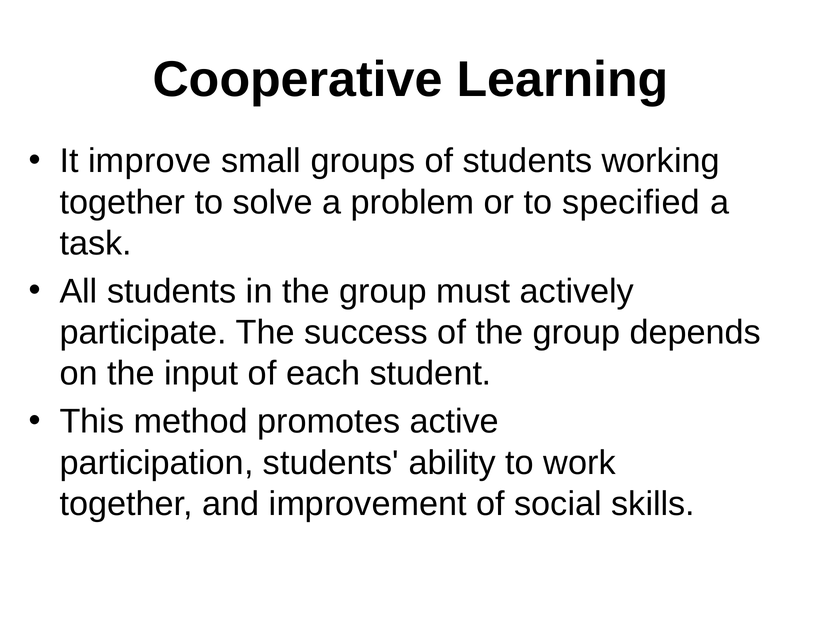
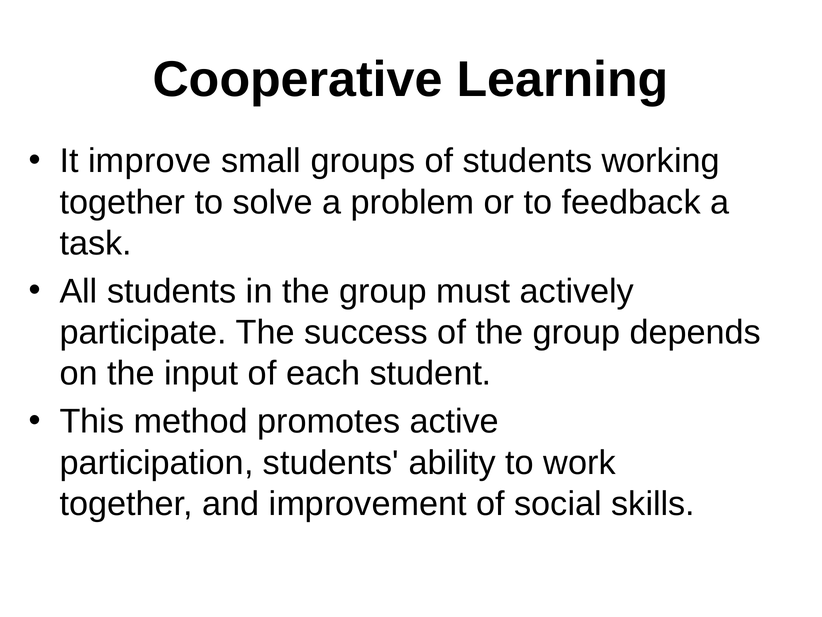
specified: specified -> feedback (631, 202)
